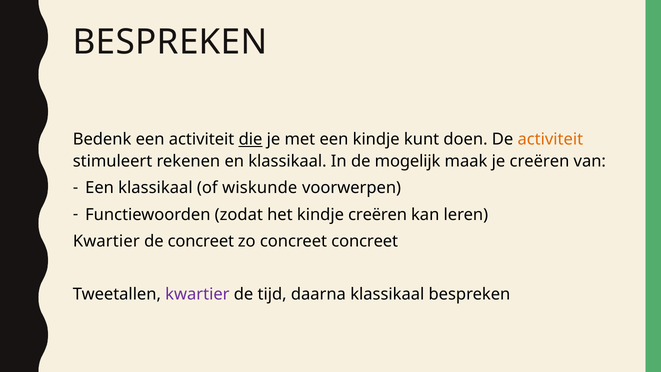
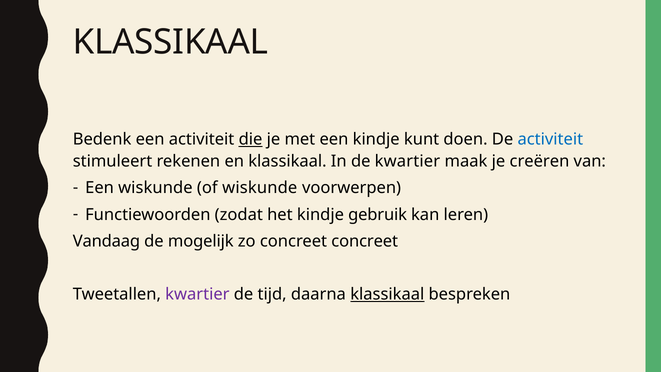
BESPREKEN: BESPREKEN -> KLASSIKAAL (170, 42)
activiteit colour: orange -> blue (550, 139)
de mogelijk: mogelijk -> kwartier (407, 161)
Een klassikaal: klassikaal -> wiskunde (155, 188)
kindje creëren: creëren -> gebruik (378, 215)
Kwartier: Kwartier -> Vandaag (106, 241)
de concreet: concreet -> mogelijk (201, 241)
klassikaal underline: none -> present (387, 294)
